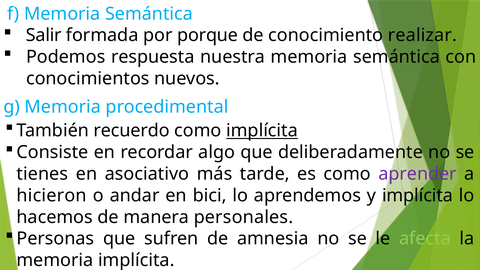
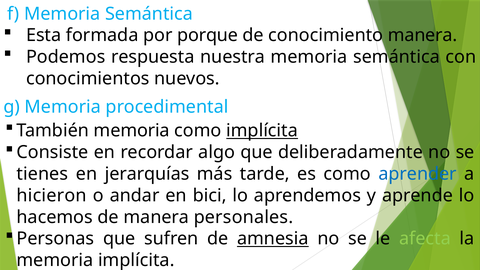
Salir: Salir -> Esta (44, 35)
conocimiento realizar: realizar -> manera (423, 35)
También recuerdo: recuerdo -> memoria (132, 131)
asociativo: asociativo -> jerarquías (147, 174)
aprender colour: purple -> blue (418, 174)
y implícita: implícita -> aprende (417, 196)
amnesia underline: none -> present (273, 239)
